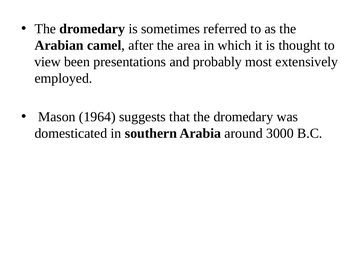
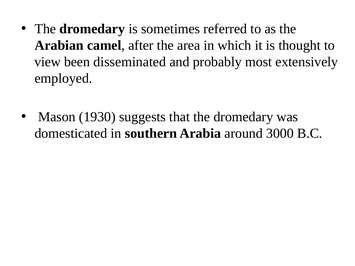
presentations: presentations -> disseminated (130, 62)
1964: 1964 -> 1930 (97, 117)
